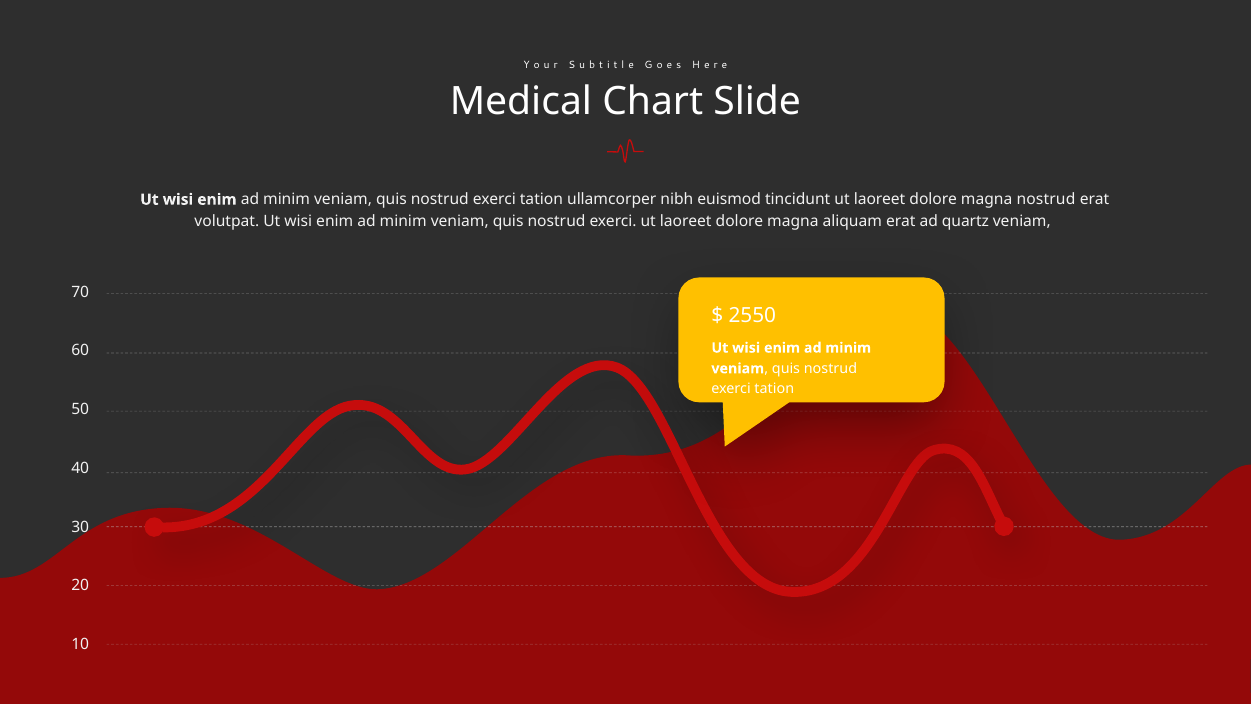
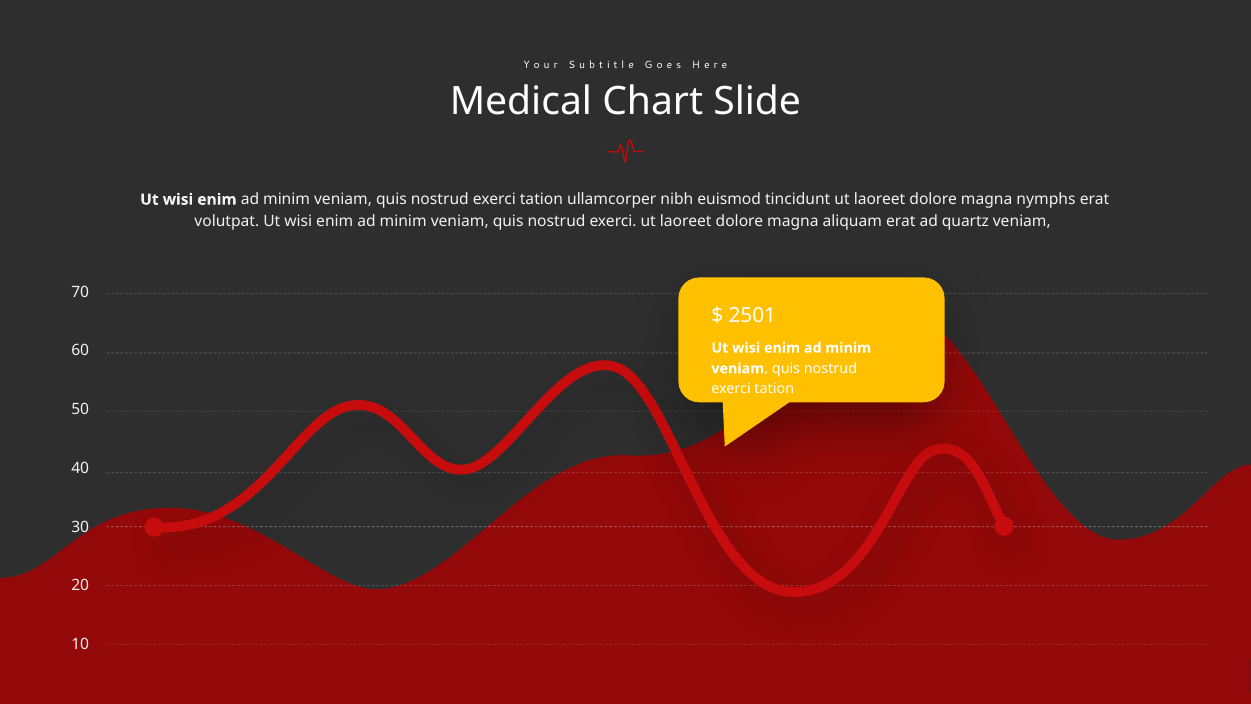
magna nostrud: nostrud -> nymphs (1046, 199)
2550: 2550 -> 2501 (752, 316)
